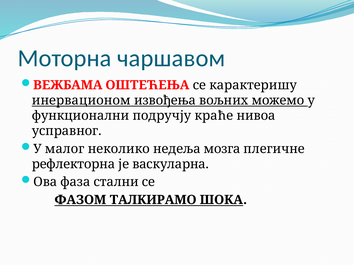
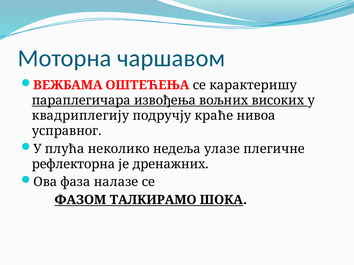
инервационом: инервационом -> параплегичара (81, 101)
можемо: можемо -> високих (278, 101)
функционални: функционални -> квадриплегију (80, 116)
малог: малог -> плућа (65, 149)
мозга: мозга -> улазе (222, 149)
васкуларна: васкуларна -> дренажних (171, 164)
стални: стални -> налазе (116, 182)
